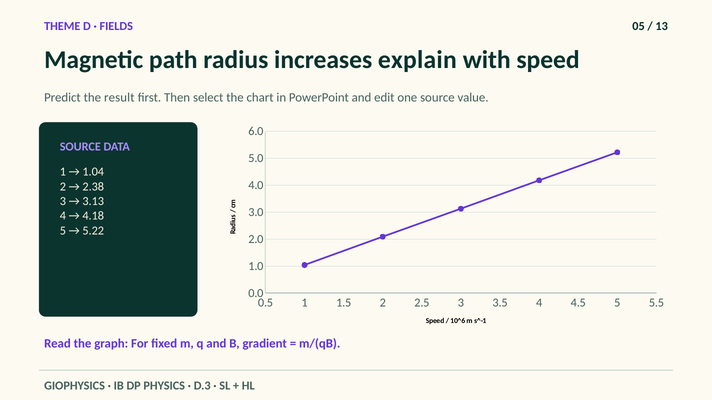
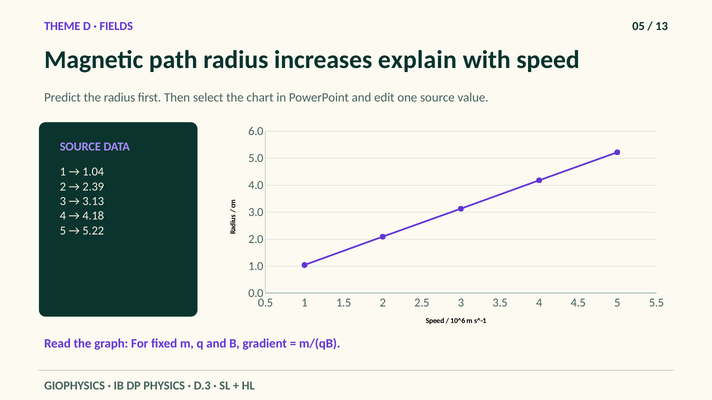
the result: result -> radius (119, 97)
2.38: 2.38 -> 2.39 (93, 187)
